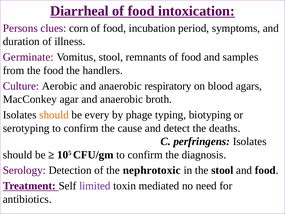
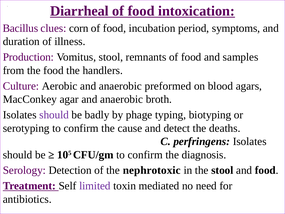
Persons: Persons -> Bacillus (20, 28)
Germinate: Germinate -> Production (28, 57)
respiratory: respiratory -> preformed (168, 86)
should colour: orange -> purple (54, 115)
every: every -> badly (97, 115)
